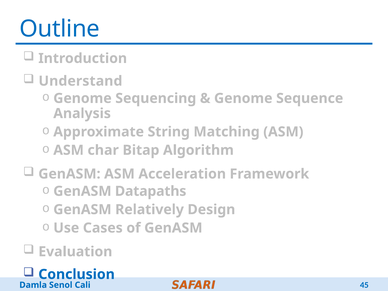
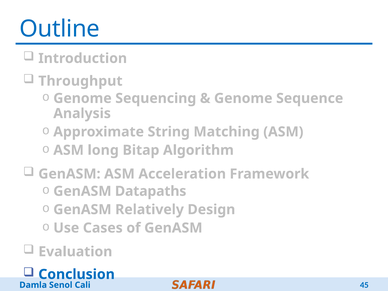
Understand: Understand -> Throughput (80, 81)
char: char -> long (103, 150)
